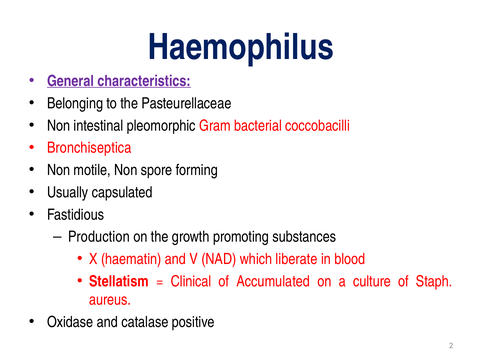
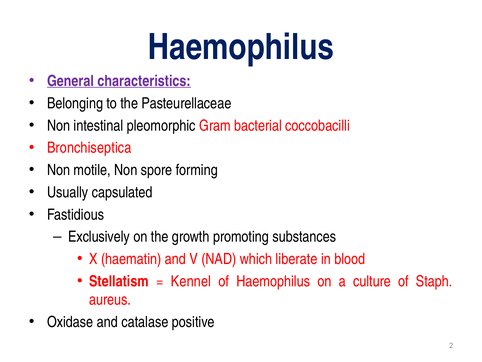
Production: Production -> Exclusively (99, 237)
Clinical: Clinical -> Kennel (191, 281)
of Accumulated: Accumulated -> Haemophilus (273, 281)
